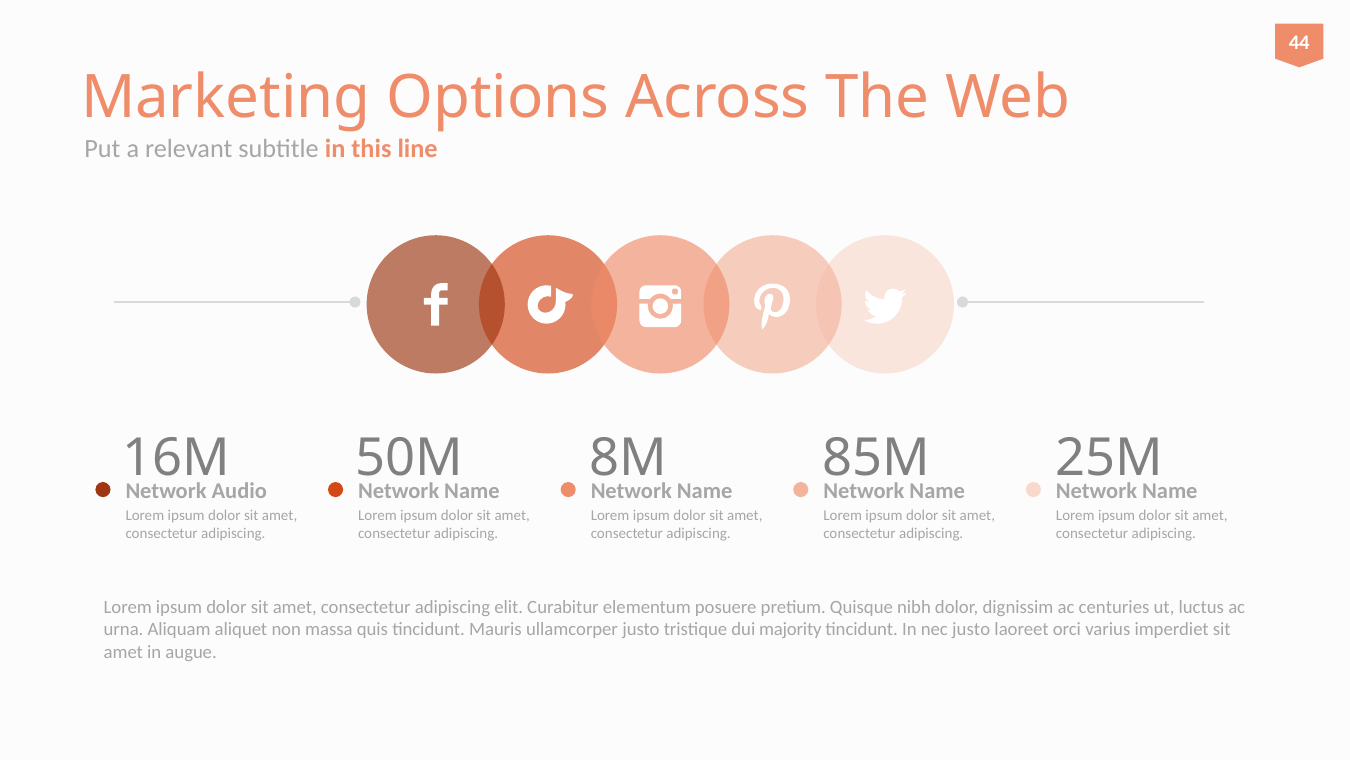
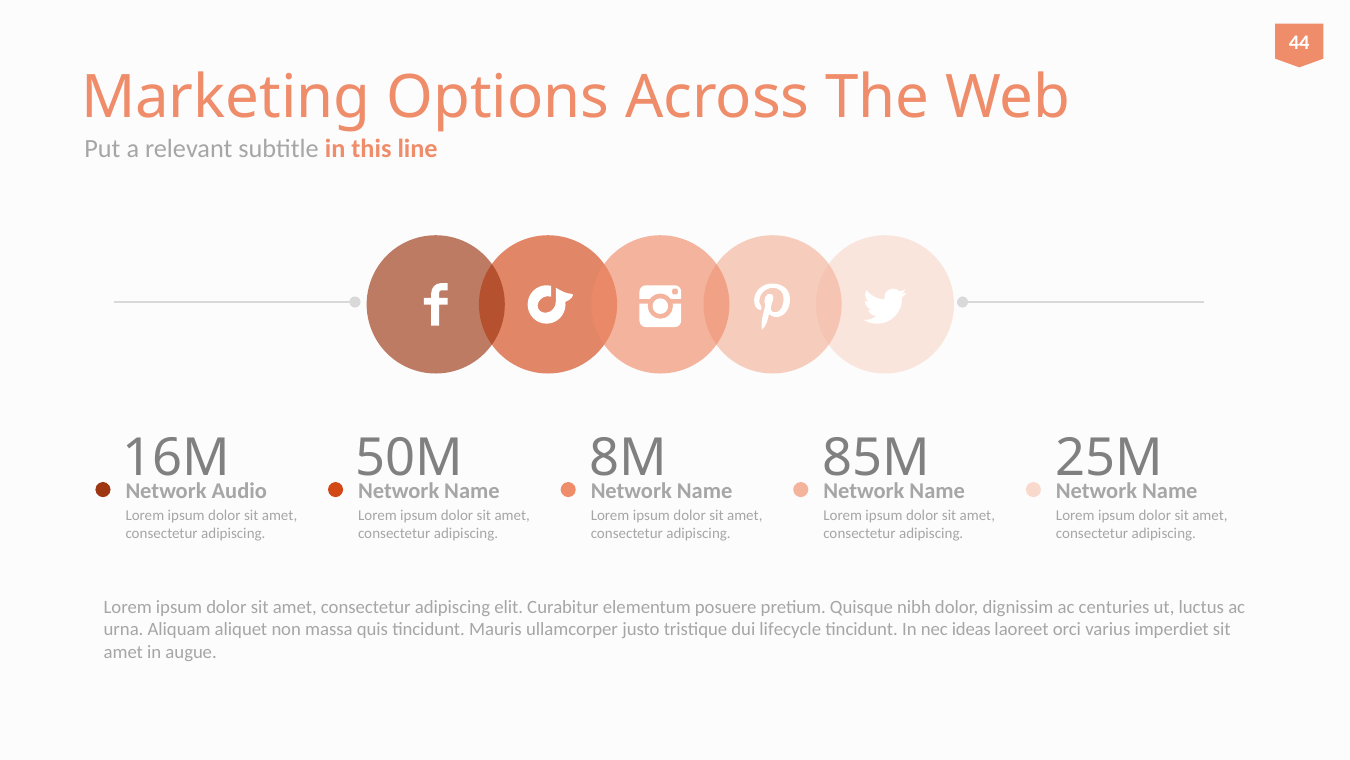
majority: majority -> lifecycle (790, 629)
nec justo: justo -> ideas (971, 629)
